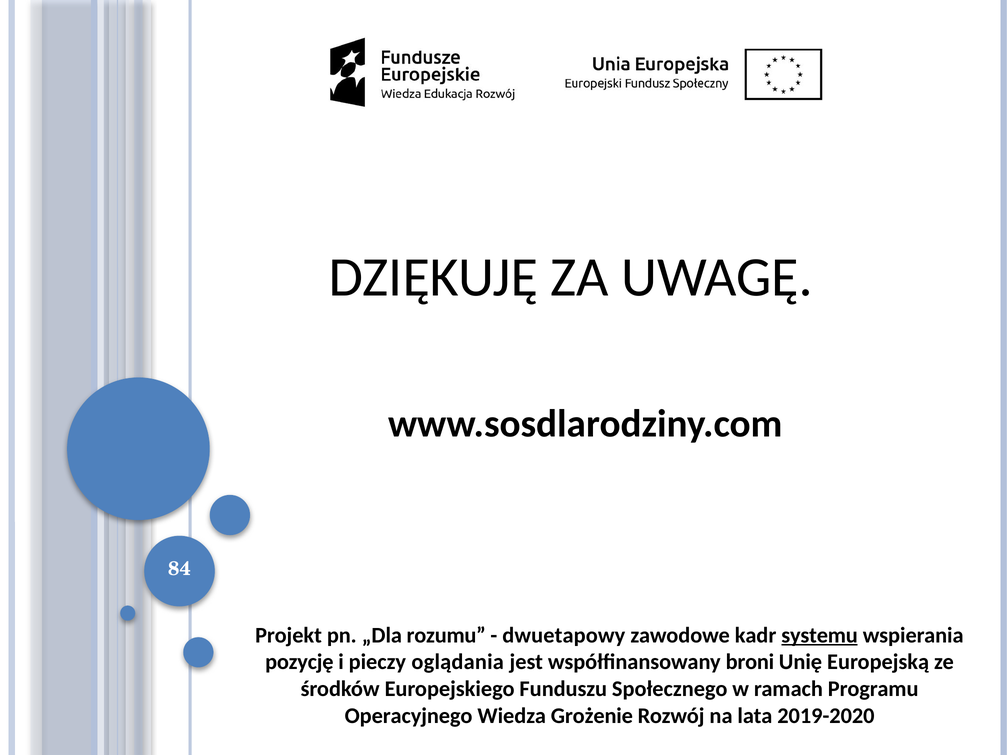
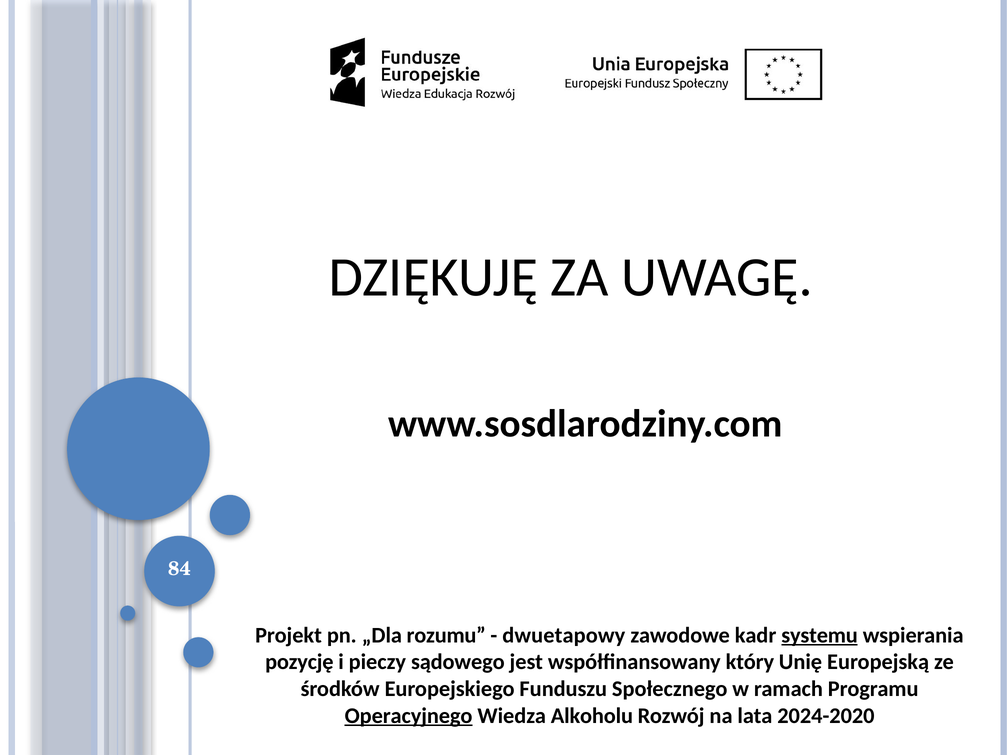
oglądania: oglądania -> sądowego (458, 662)
broni: broni -> który (750, 662)
Operacyjnego underline: none -> present (409, 716)
Grożenie: Grożenie -> Alkoholu (592, 716)
2019-2020: 2019-2020 -> 2024-2020 (826, 716)
